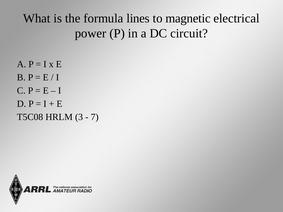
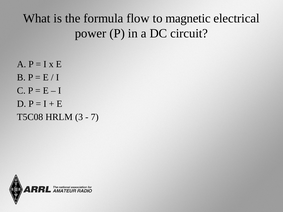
lines: lines -> flow (138, 18)
